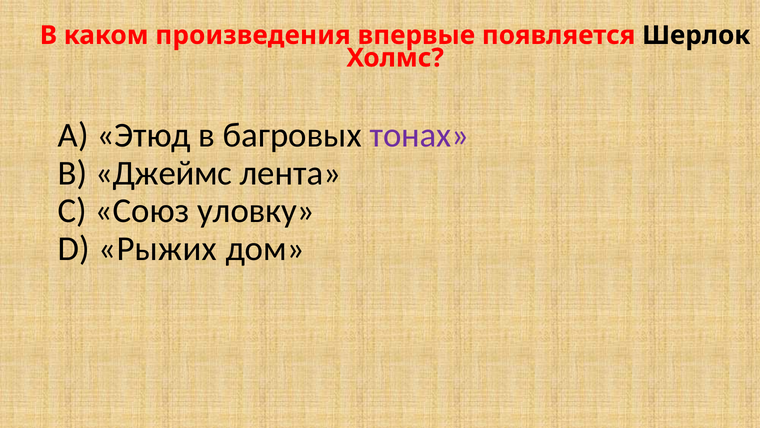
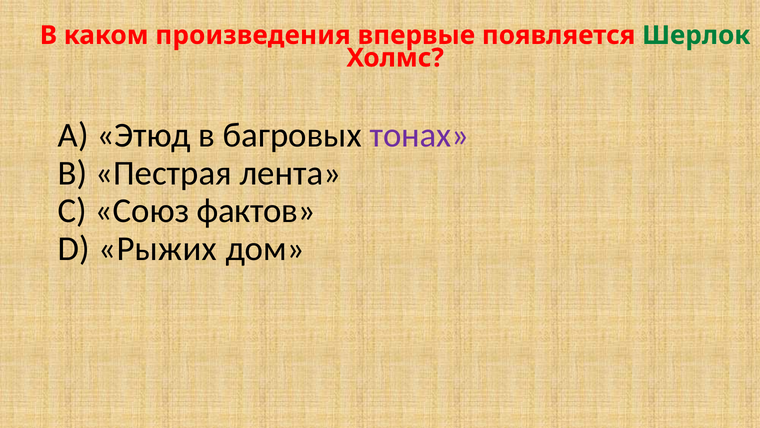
Шерлок colour: black -> green (696, 35)
Джеймс: Джеймс -> Пестрая (163, 173)
уловку: уловку -> фактов (256, 211)
